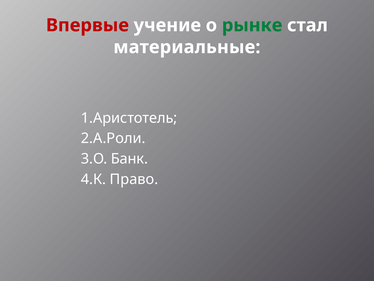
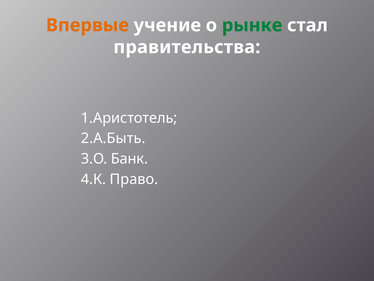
Впервые colour: red -> orange (87, 25)
материальные: материальные -> правительства (187, 47)
2.А.Роли: 2.А.Роли -> 2.А.Быть (113, 138)
